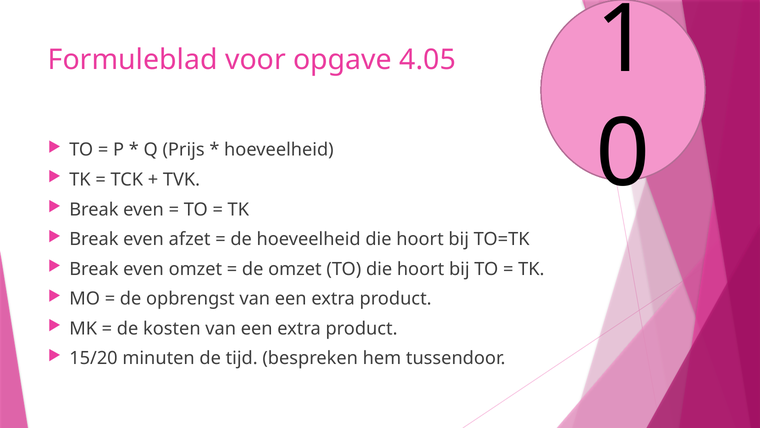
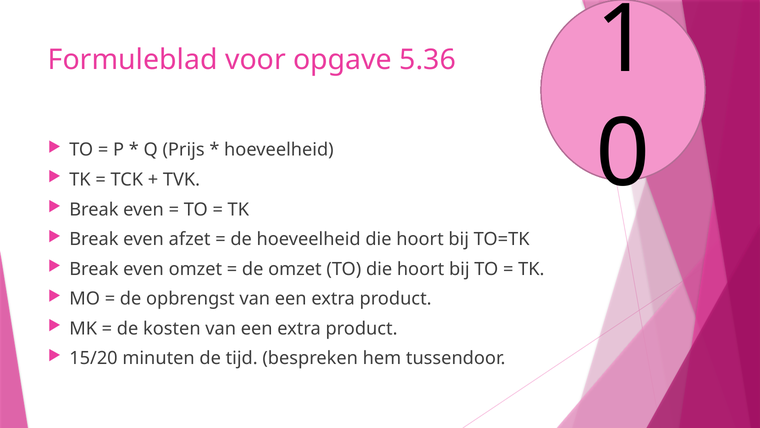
4.05: 4.05 -> 5.36 (428, 60)
